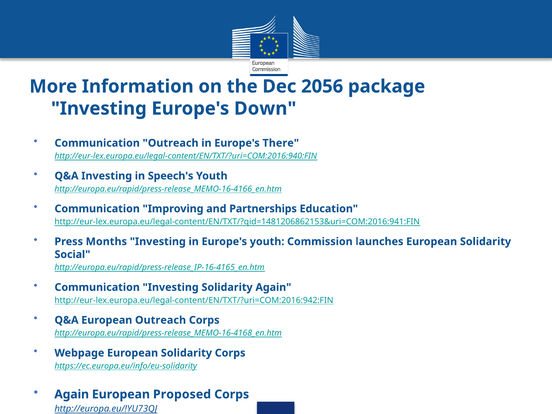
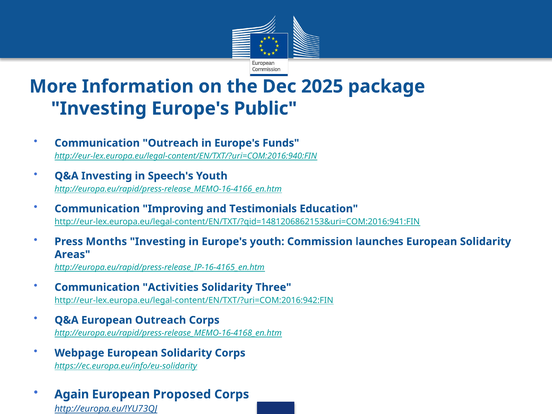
2056: 2056 -> 2025 (322, 86)
Down: Down -> Public (265, 109)
There: There -> Funds (281, 143)
Partnerships: Partnerships -> Testimonials (263, 209)
Social: Social -> Areas (72, 254)
Communication Investing: Investing -> Activities (171, 287)
Solidarity Again: Again -> Three (273, 287)
